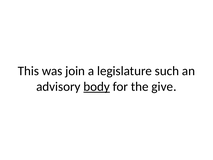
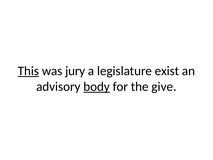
This underline: none -> present (28, 71)
join: join -> jury (75, 71)
such: such -> exist (167, 71)
